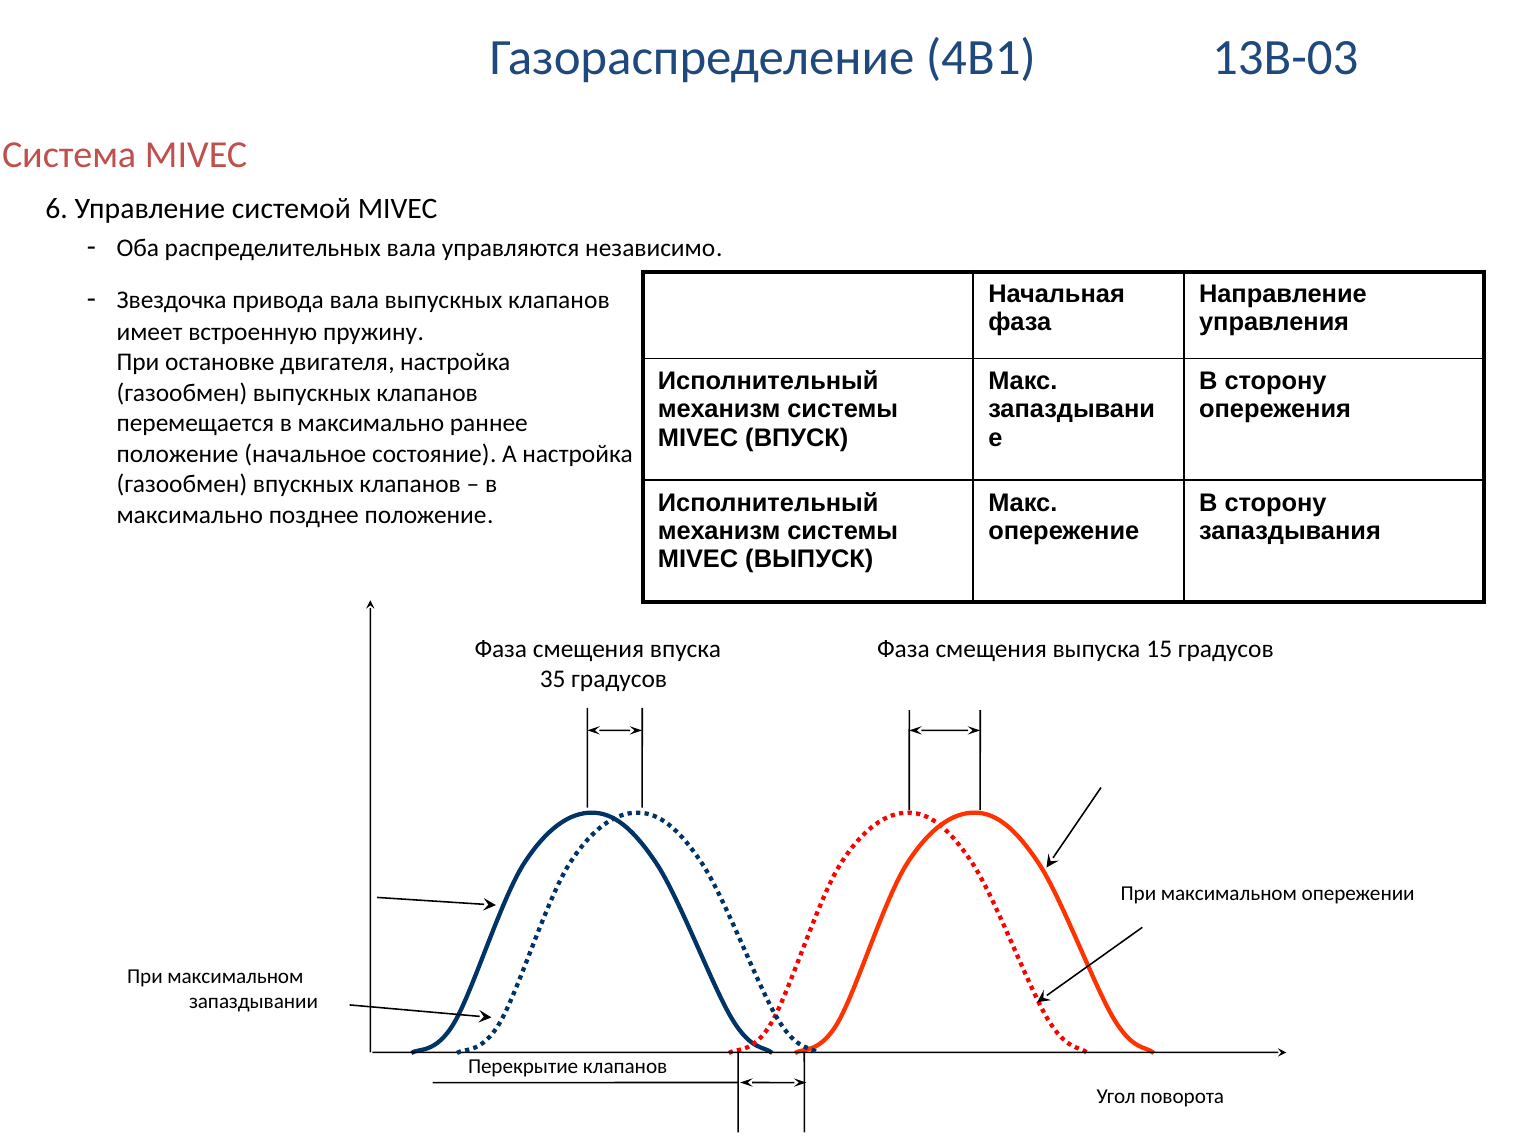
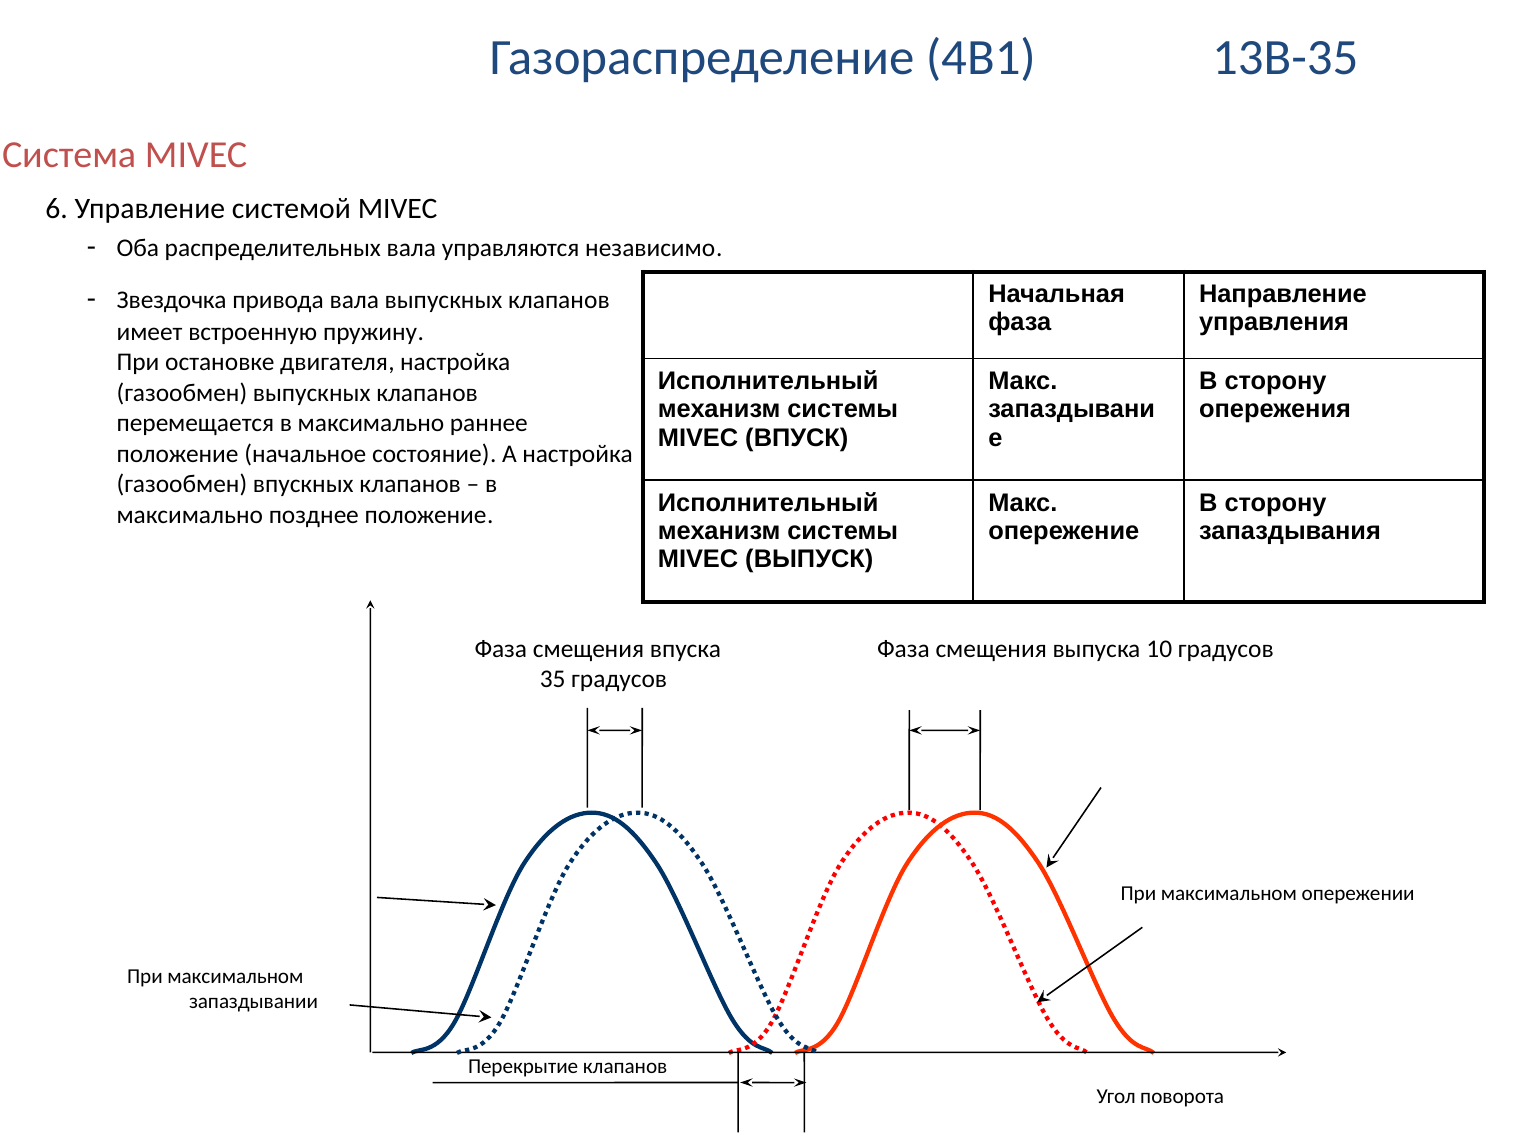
13B-03: 13B-03 -> 13B-35 (1285, 58)
15: 15 -> 10 (1159, 649)
